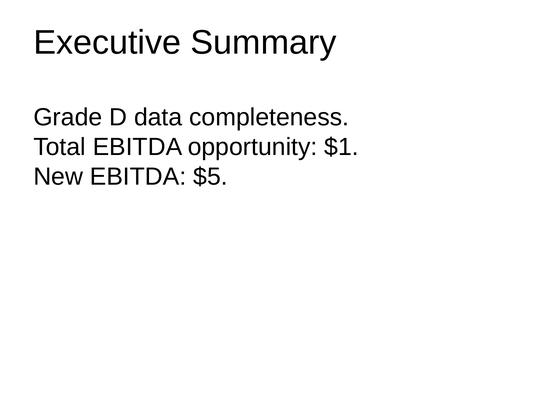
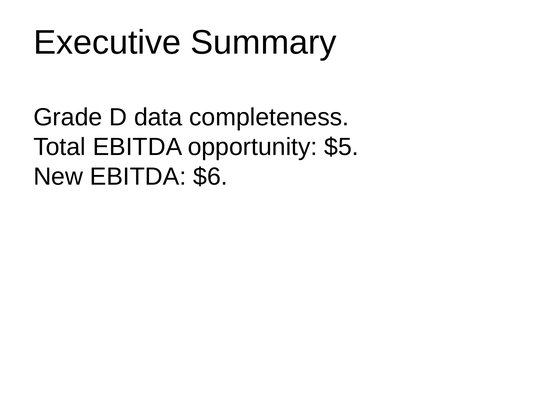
$1: $1 -> $5 (341, 147)
$5: $5 -> $6 (211, 177)
